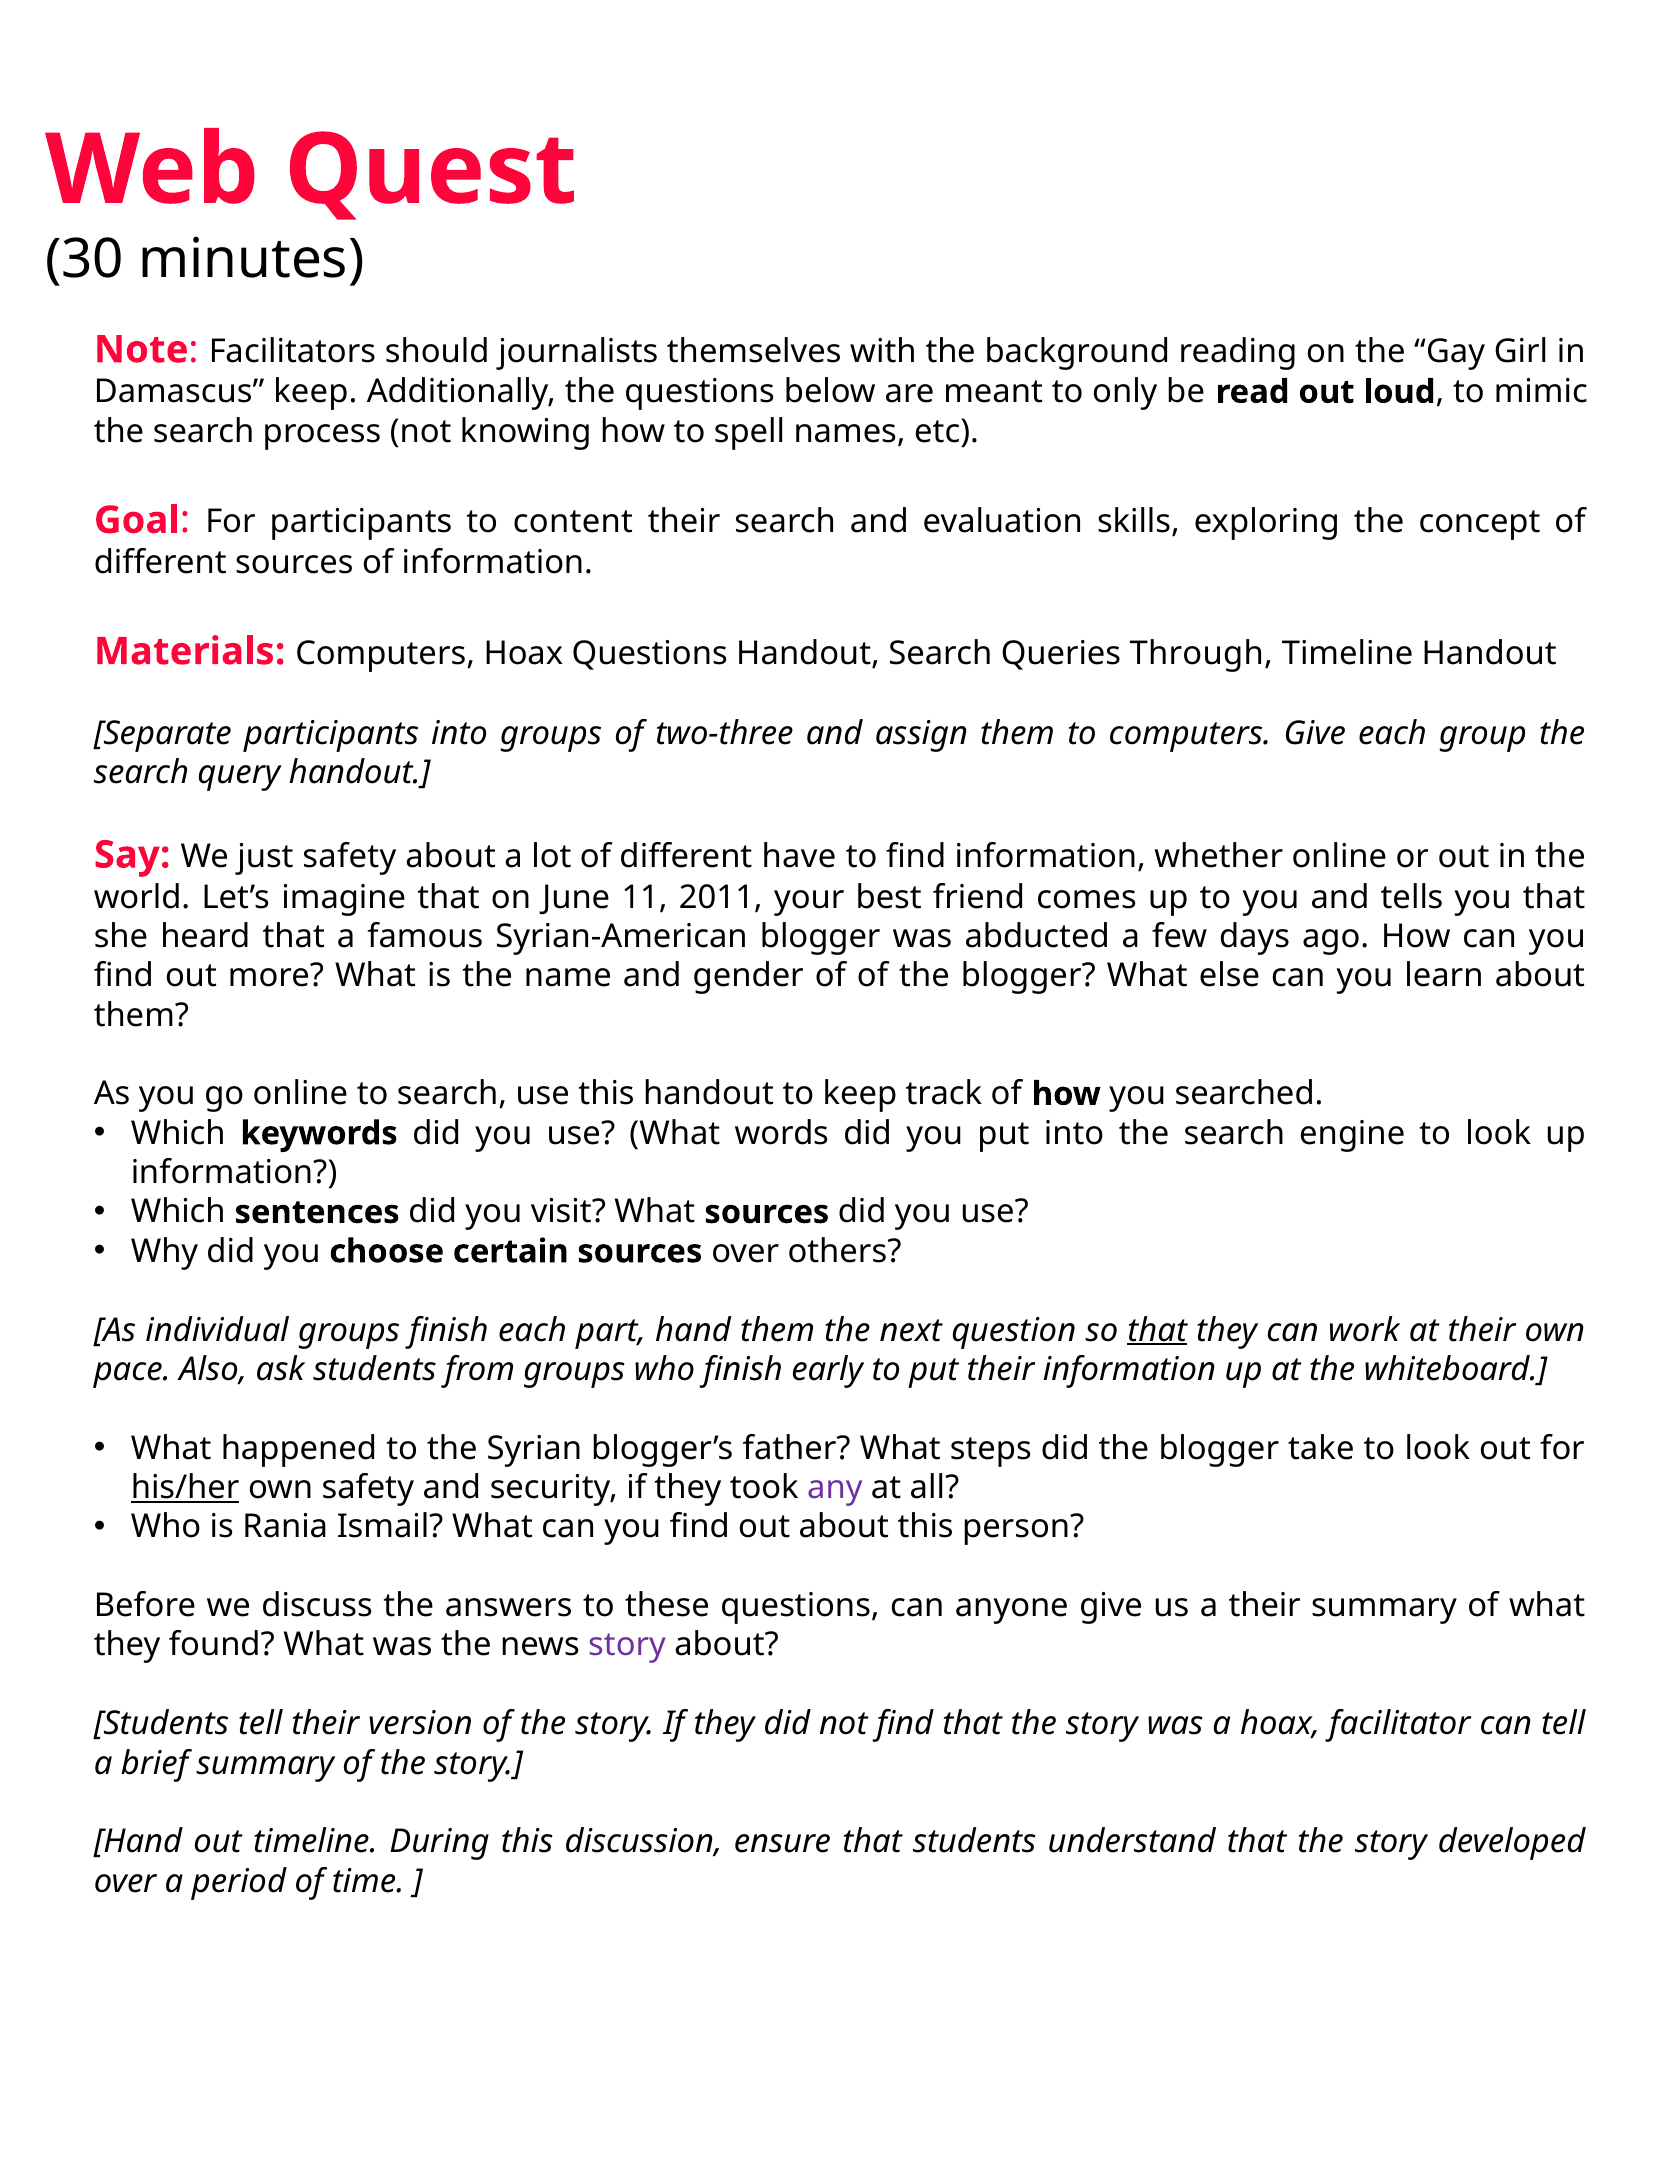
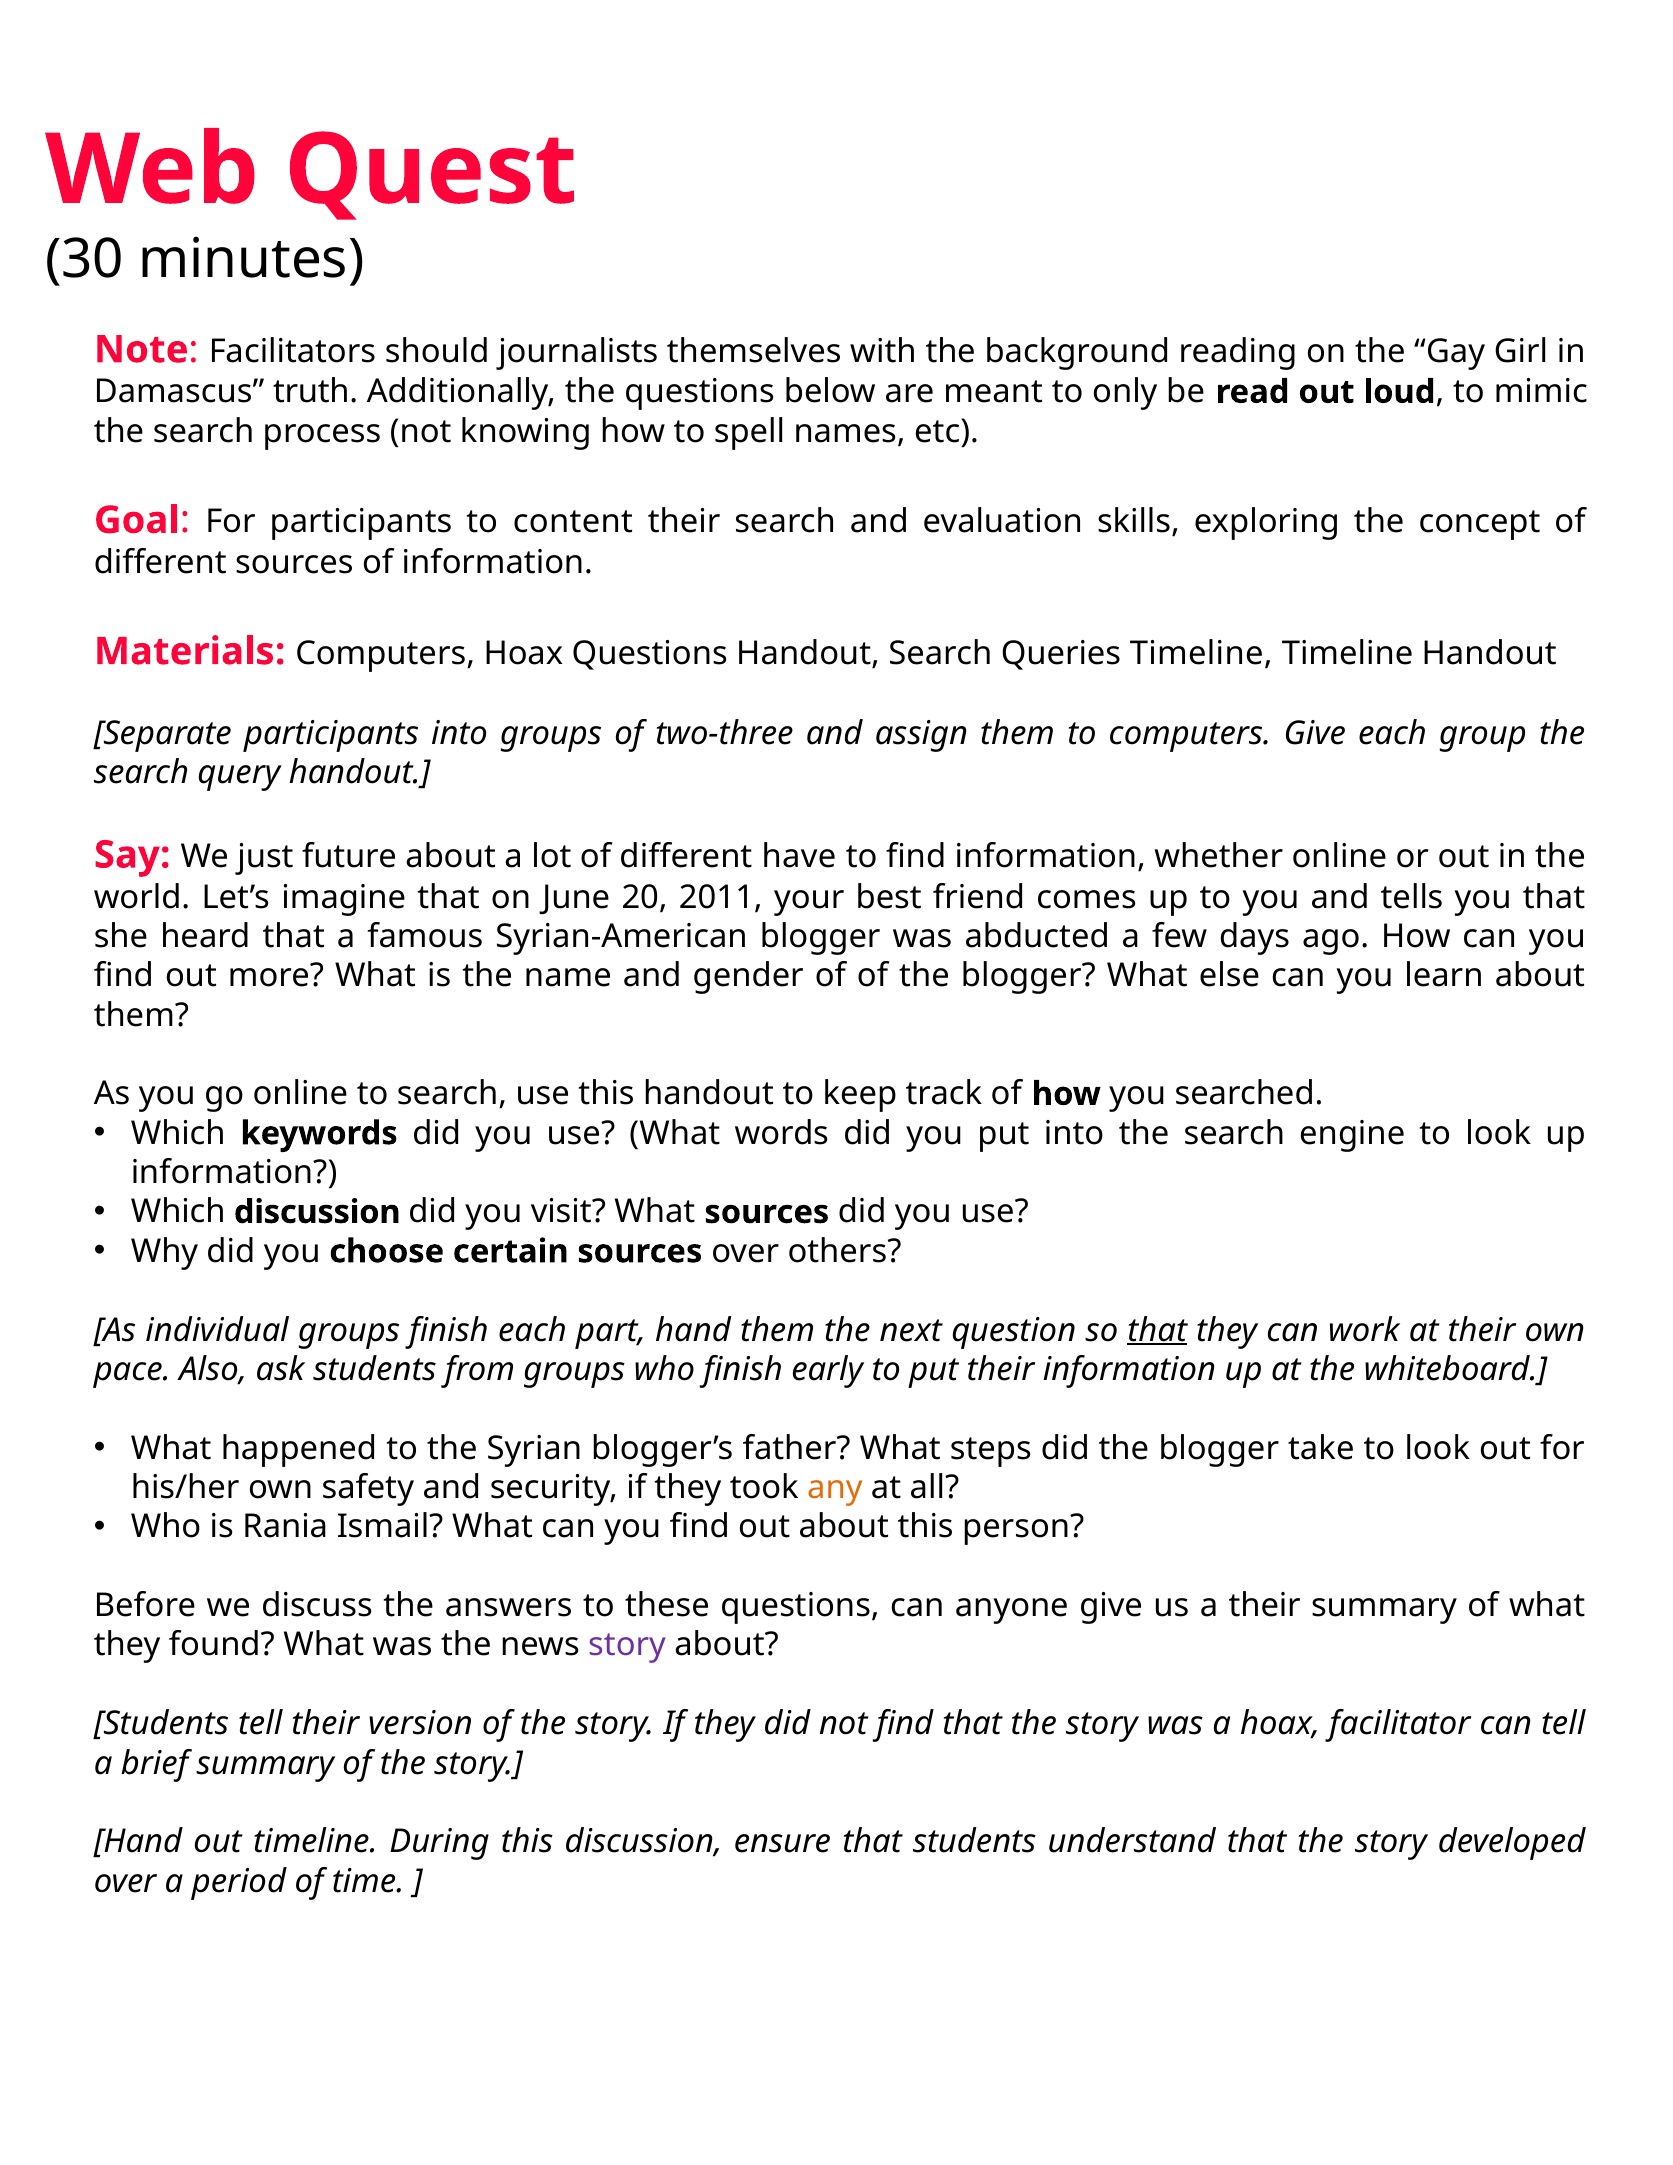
Damascus keep: keep -> truth (316, 392)
Queries Through: Through -> Timeline (1201, 653)
just safety: safety -> future (350, 857)
11: 11 -> 20 (645, 897)
Which sentences: sentences -> discussion (317, 1212)
his/her underline: present -> none (185, 1488)
any colour: purple -> orange (835, 1488)
